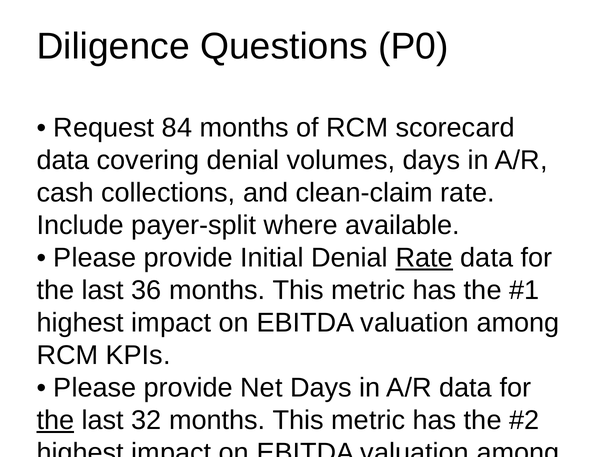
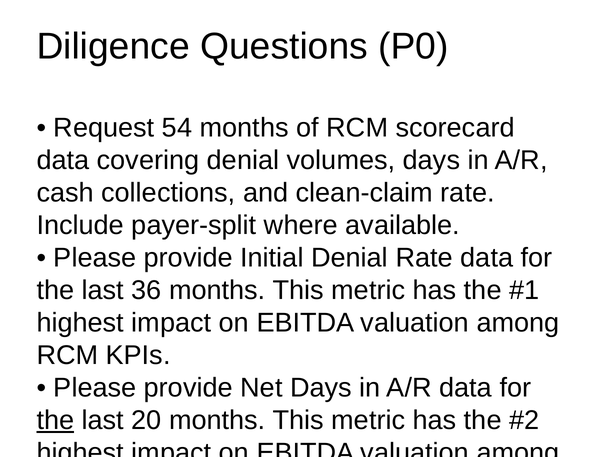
84: 84 -> 54 (177, 128)
Rate underline: present -> none (424, 258)
32: 32 -> 20 (146, 421)
